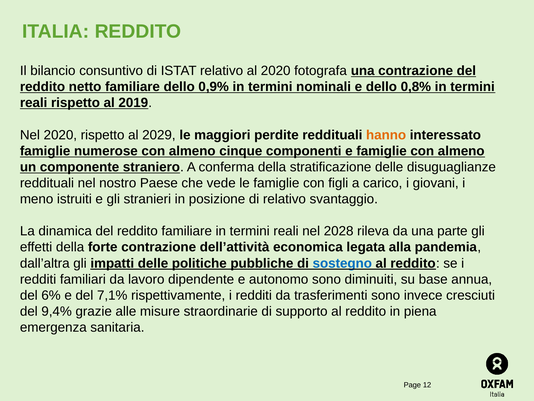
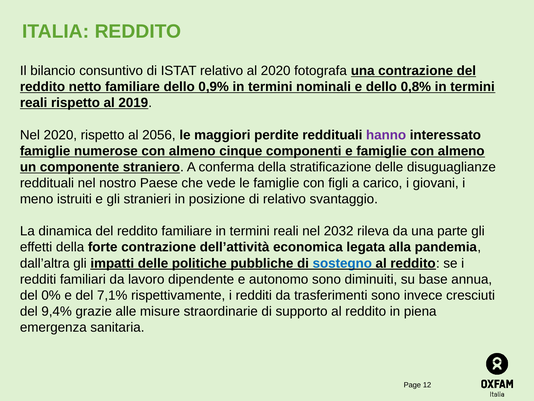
2029: 2029 -> 2056 (159, 135)
hanno colour: orange -> purple (386, 135)
2028: 2028 -> 2032 (339, 231)
6%: 6% -> 0% (51, 295)
